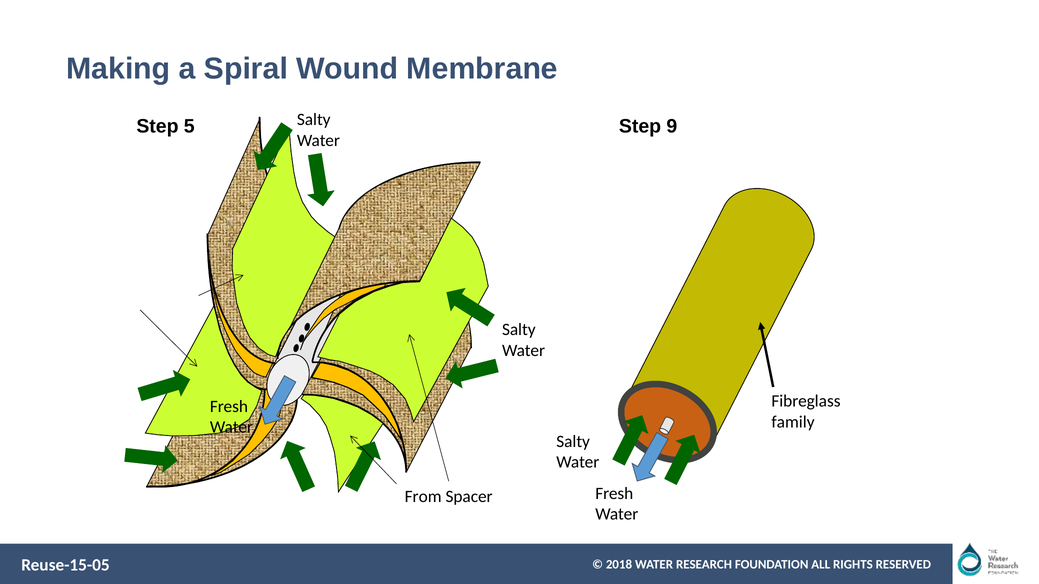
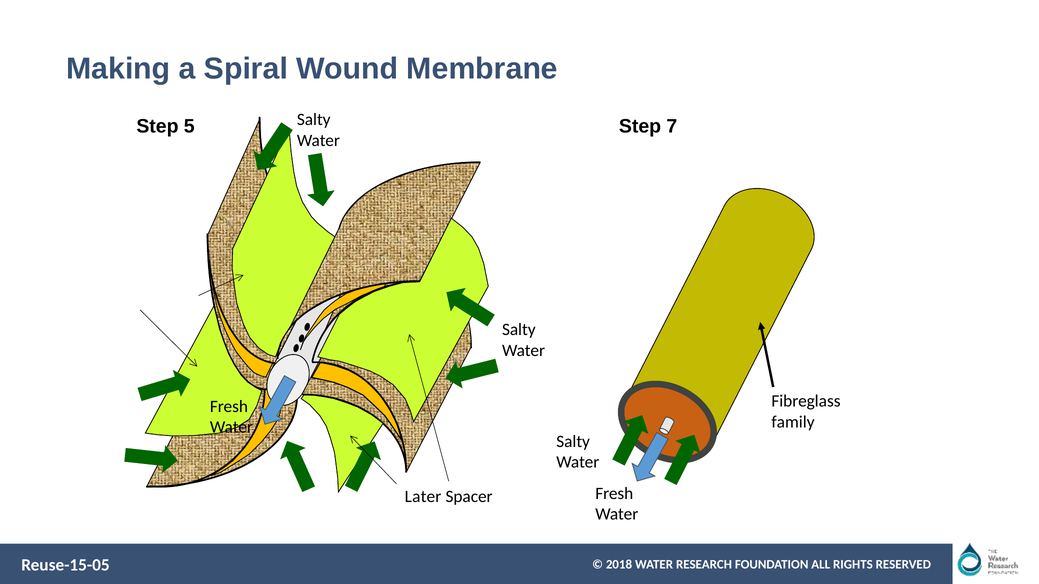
9: 9 -> 7 (672, 126)
From: From -> Later (423, 497)
